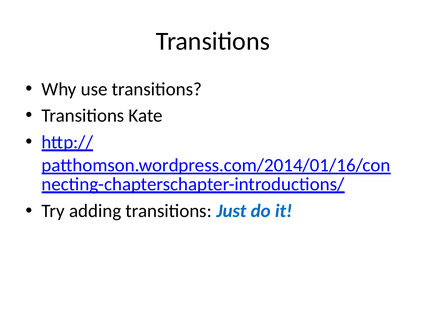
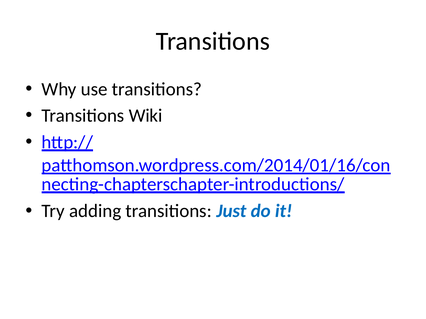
Kate: Kate -> Wiki (146, 116)
